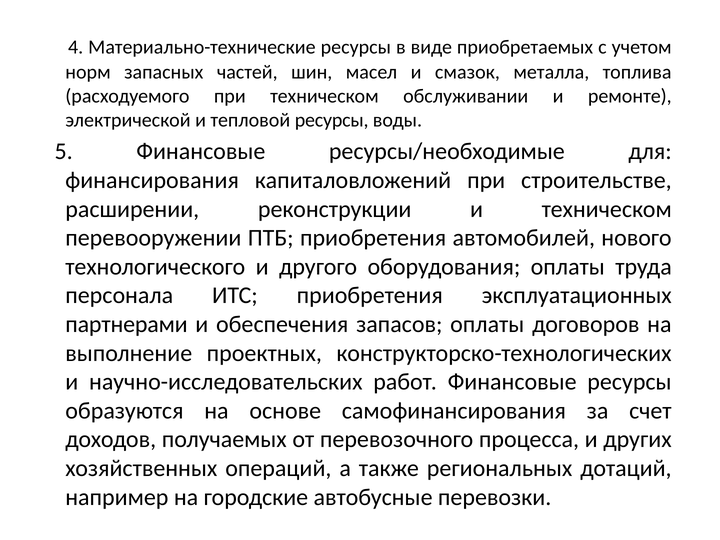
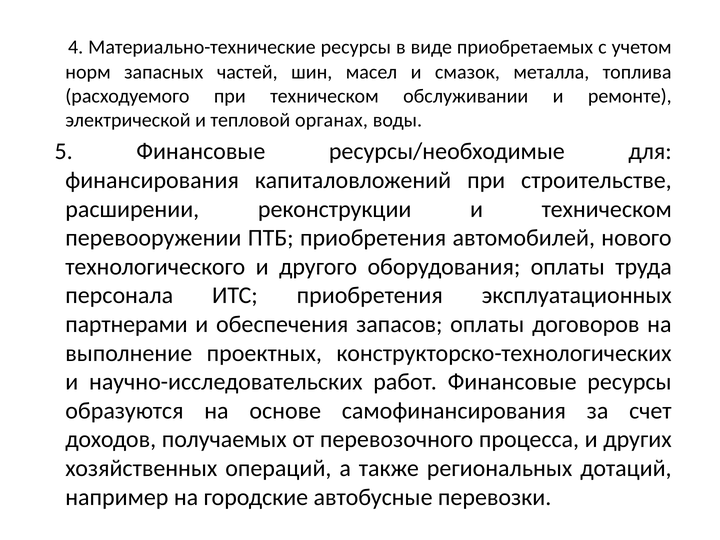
тепловой ресурсы: ресурсы -> органах (331, 120)
